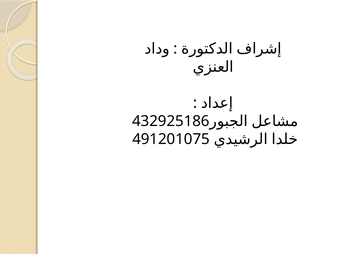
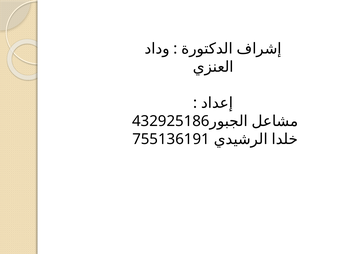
491201075: 491201075 -> 755136191 (171, 139)
